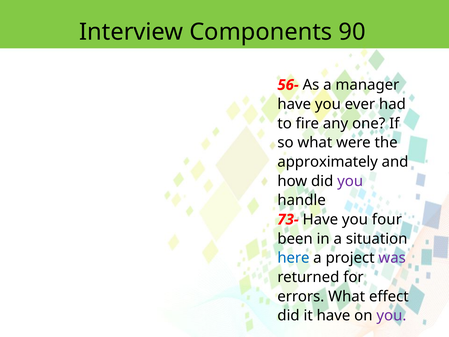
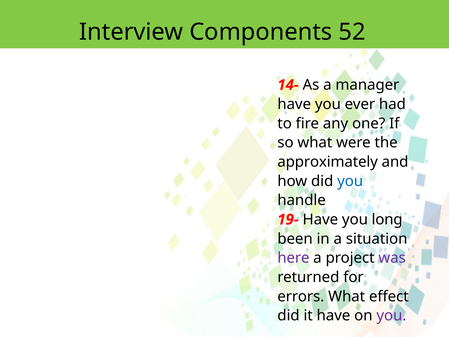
90: 90 -> 52 (352, 32)
56-: 56- -> 14- (288, 85)
you colour: purple -> blue (350, 181)
73-: 73- -> 19- (288, 219)
four: four -> long (387, 219)
here colour: blue -> purple (293, 258)
